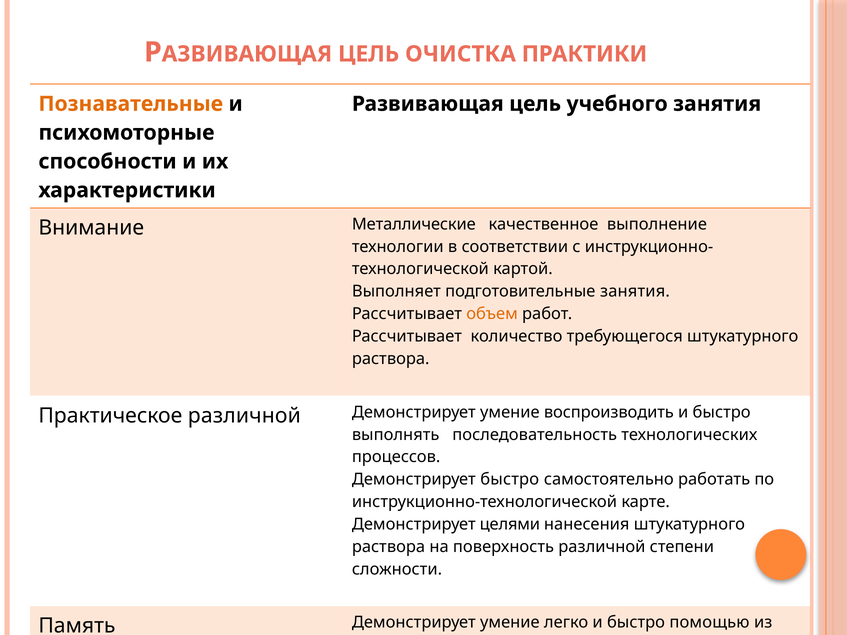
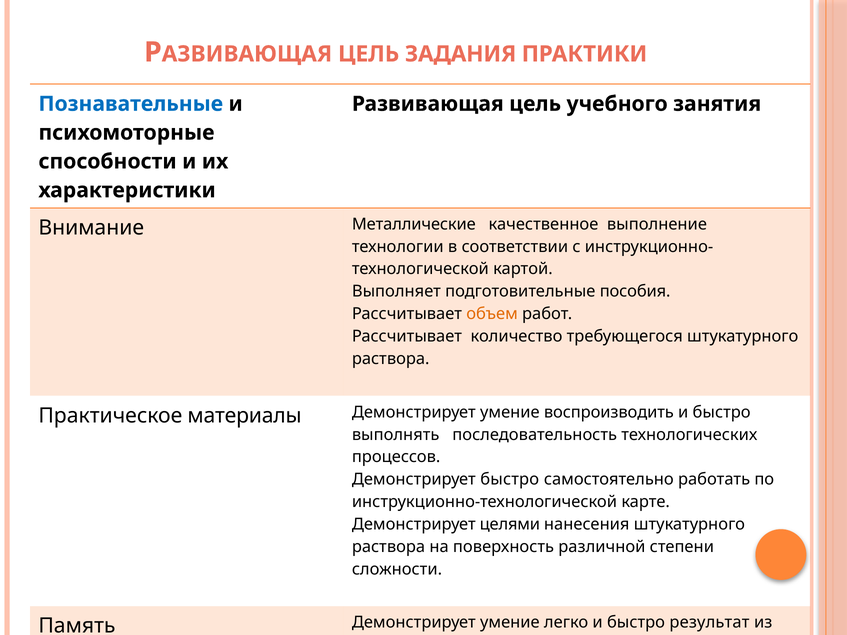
ОЧИСТКА: ОЧИСТКА -> ЗАДАНИЯ (461, 54)
Познавательные colour: orange -> blue (131, 104)
подготовительные занятия: занятия -> пособия (635, 292)
Практическое различной: различной -> материалы (245, 416)
помощью: помощью -> результат (709, 623)
